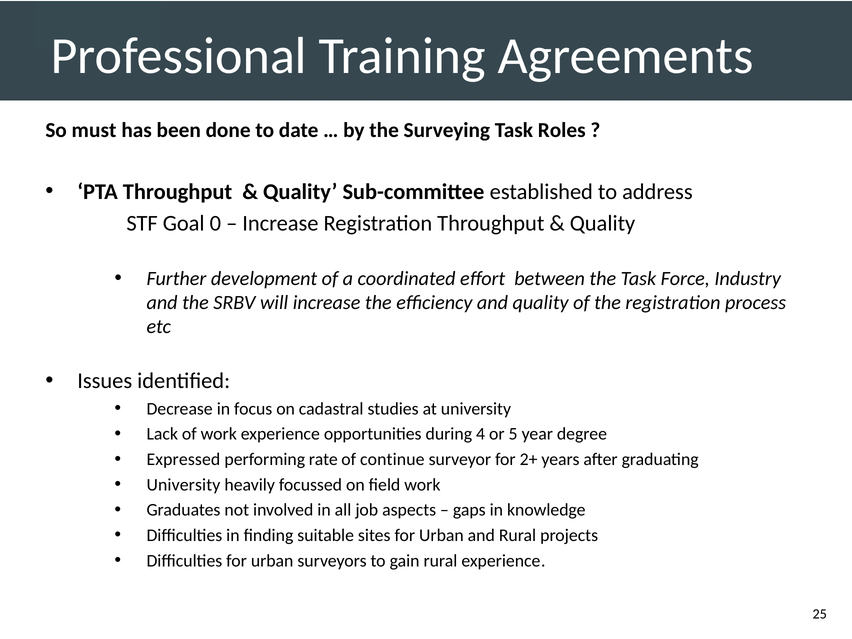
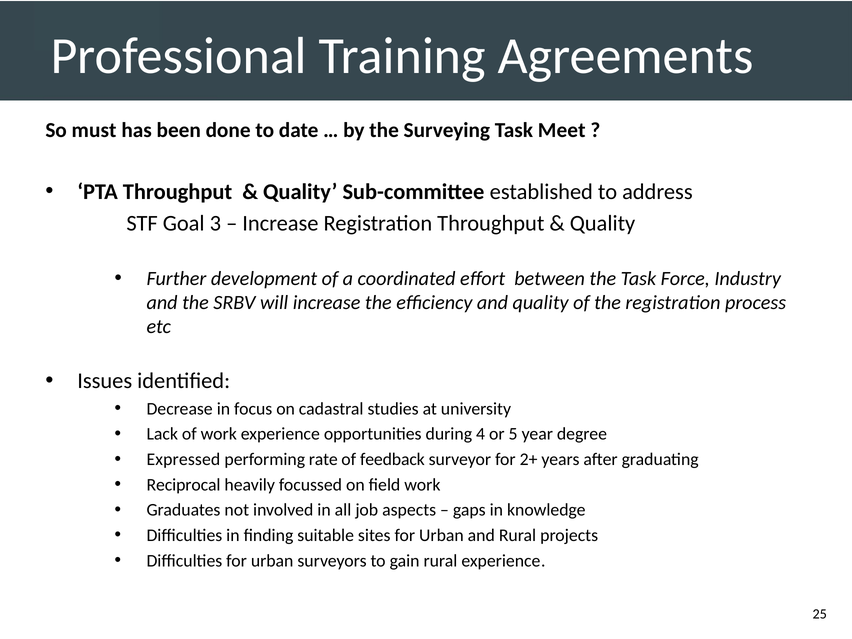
Roles: Roles -> Meet (562, 130)
0: 0 -> 3 (215, 224)
continue: continue -> feedback (392, 459)
University: University -> Reciprocal (184, 485)
